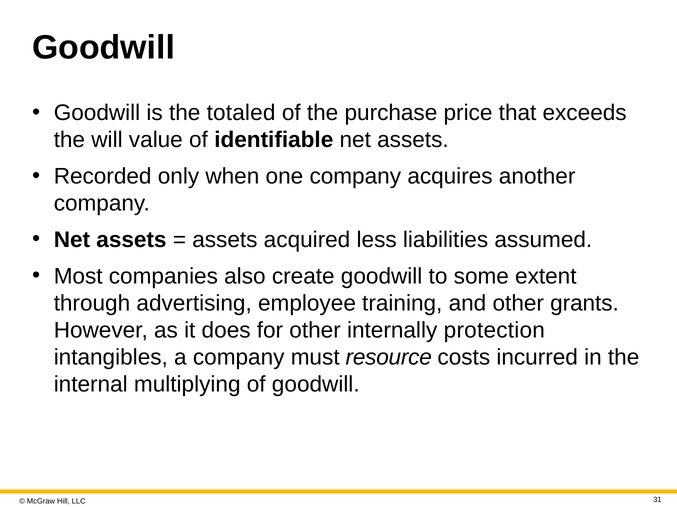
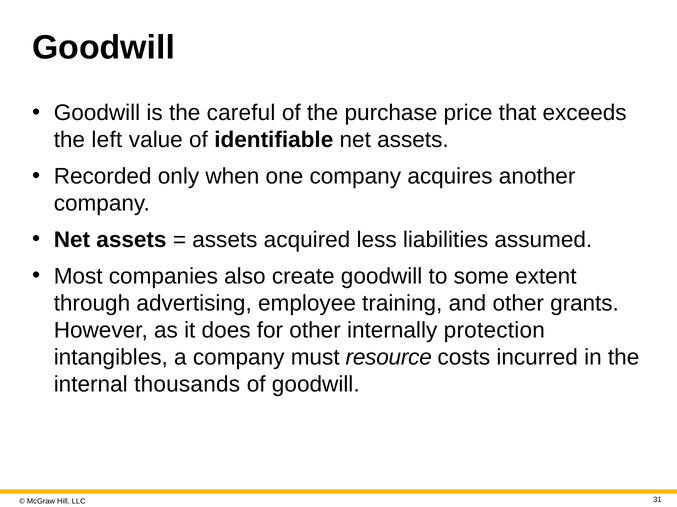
totaled: totaled -> careful (241, 113)
will: will -> left (107, 140)
multiplying: multiplying -> thousands (187, 385)
